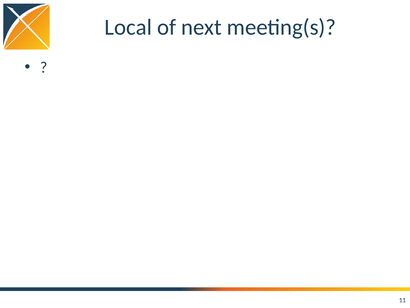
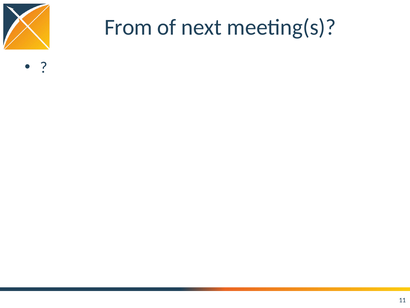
Local: Local -> From (128, 27)
